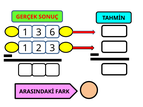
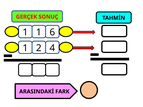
1 3: 3 -> 1 (39, 32)
2 3: 3 -> 4 (52, 48)
